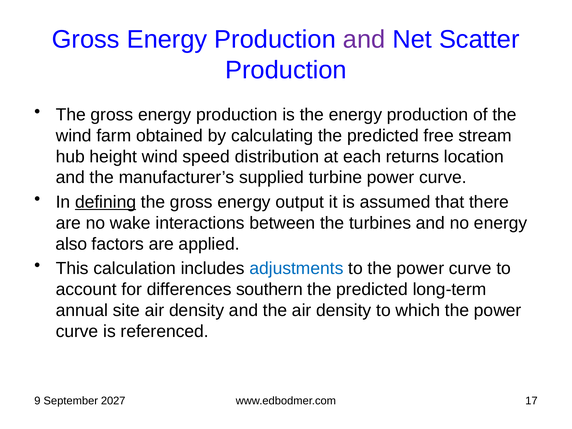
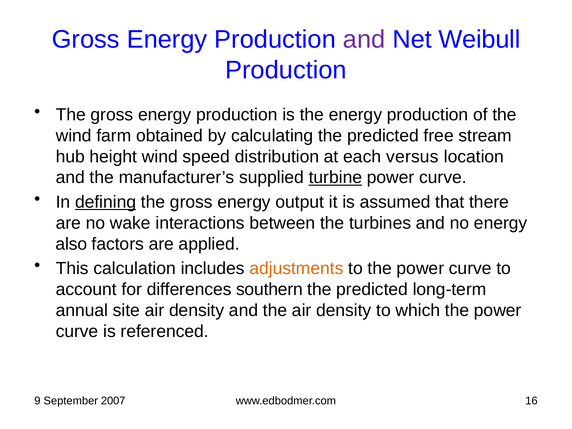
Scatter: Scatter -> Weibull (479, 39)
returns: returns -> versus (412, 157)
turbine underline: none -> present (335, 178)
adjustments colour: blue -> orange (296, 268)
2027: 2027 -> 2007 (113, 401)
17: 17 -> 16 (531, 401)
